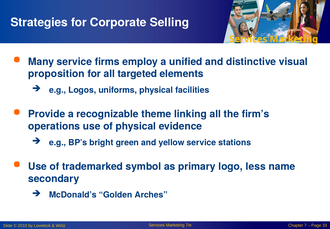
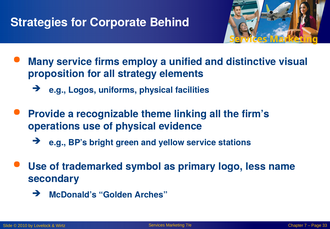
Selling: Selling -> Behind (170, 22)
targeted: targeted -> strategy (137, 74)
